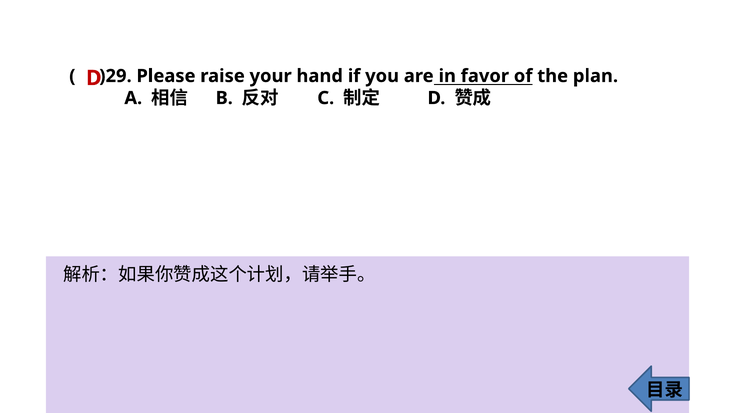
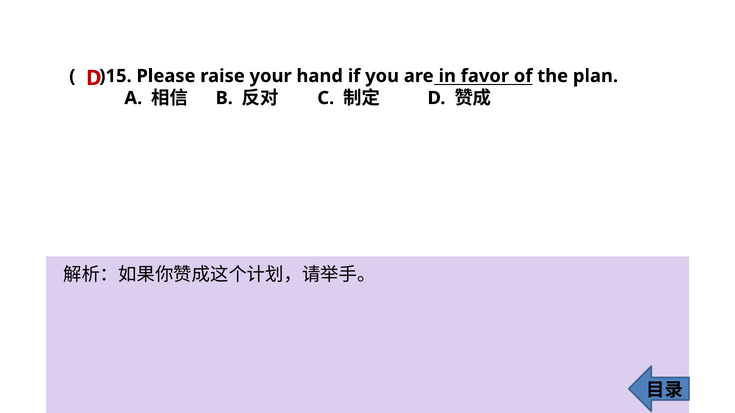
)29: )29 -> )15 (115, 76)
